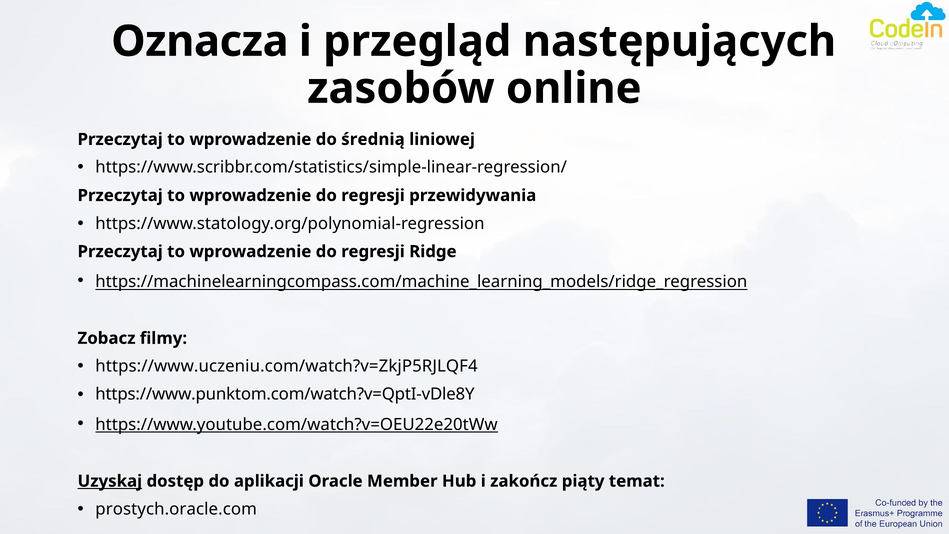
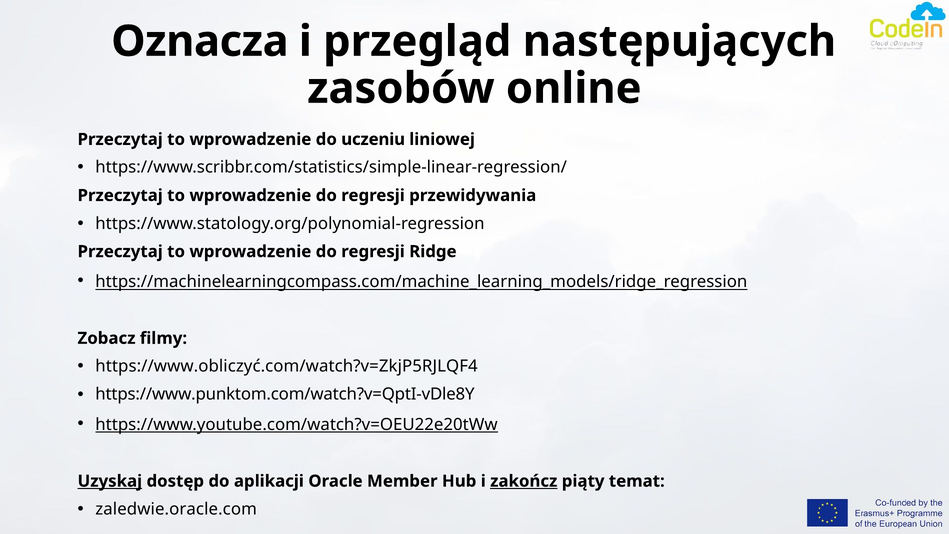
średnią: średnią -> uczeniu (373, 139)
https://www.uczeniu.com/watch?v=ZkjP5RJLQF4: https://www.uczeniu.com/watch?v=ZkjP5RJLQF4 -> https://www.obliczyć.com/watch?v=ZkjP5RJLQF4 (287, 366)
zakończ underline: none -> present (524, 481)
prostych.oracle.com: prostych.oracle.com -> zaledwie.oracle.com (176, 509)
